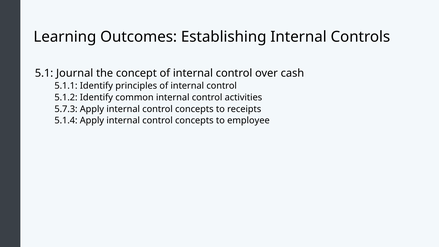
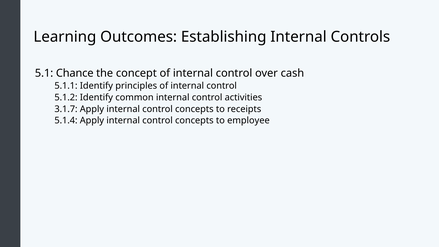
Journal: Journal -> Chance (75, 73)
5.7.3: 5.7.3 -> 3.1.7 (66, 109)
